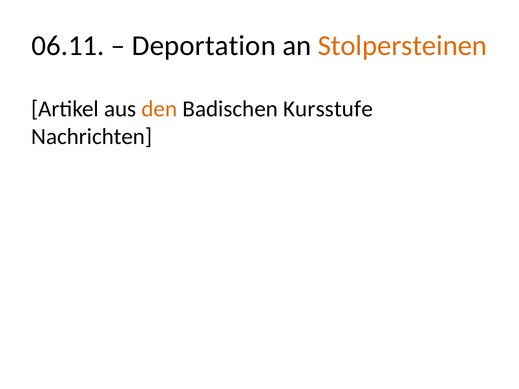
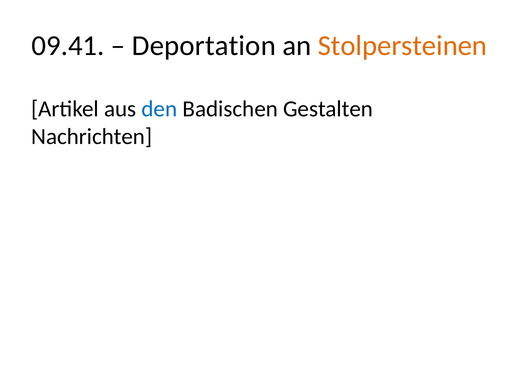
06.11: 06.11 -> 09.41 (68, 46)
den colour: orange -> blue (159, 109)
Kursstufe: Kursstufe -> Gestalten (328, 109)
